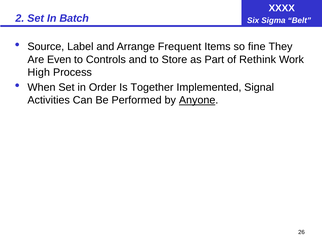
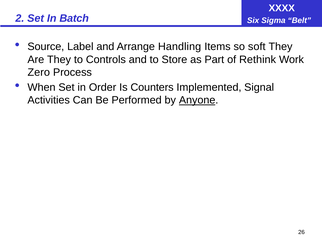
Frequent: Frequent -> Handling (180, 47)
fine: fine -> soft (257, 47)
Are Even: Even -> They (59, 60)
High: High -> Zero (39, 72)
Together: Together -> Counters (152, 87)
